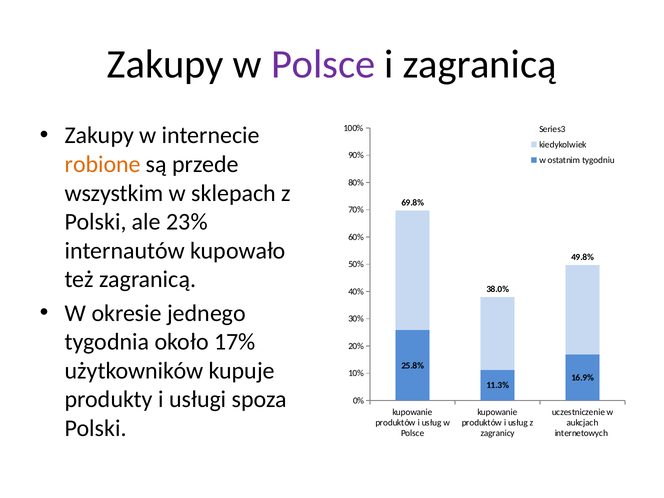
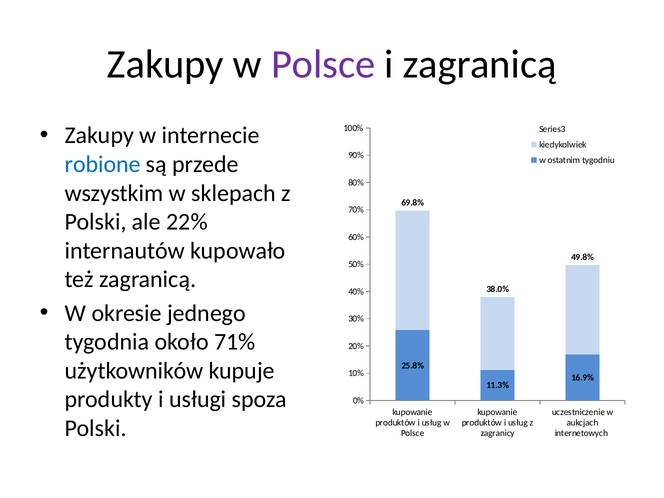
robione colour: orange -> blue (103, 164)
23%: 23% -> 22% (187, 222)
17%: 17% -> 71% (235, 342)
